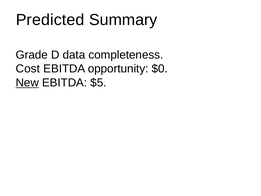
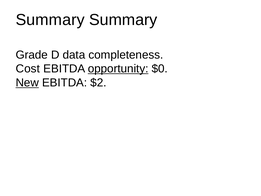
Predicted: Predicted -> Summary (50, 20)
opportunity underline: none -> present (118, 69)
$5: $5 -> $2 (98, 83)
